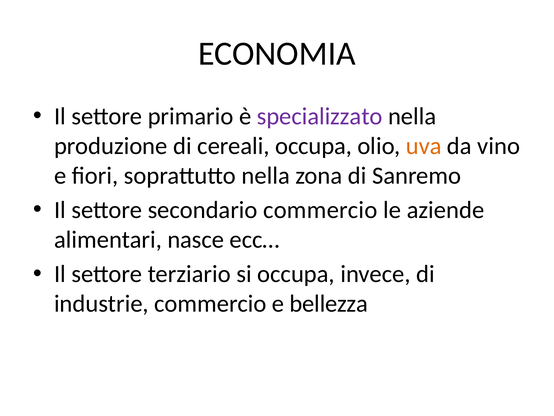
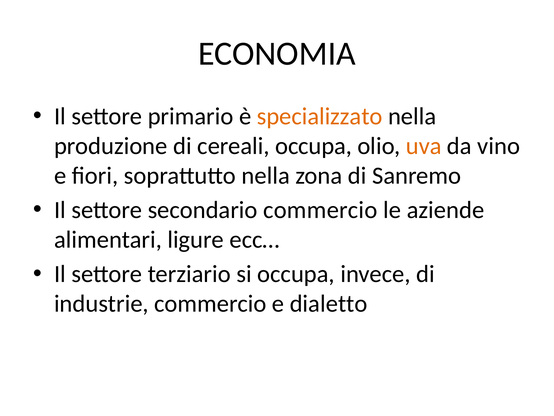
specializzato colour: purple -> orange (320, 116)
nasce: nasce -> ligure (196, 239)
bellezza: bellezza -> dialetto (329, 303)
